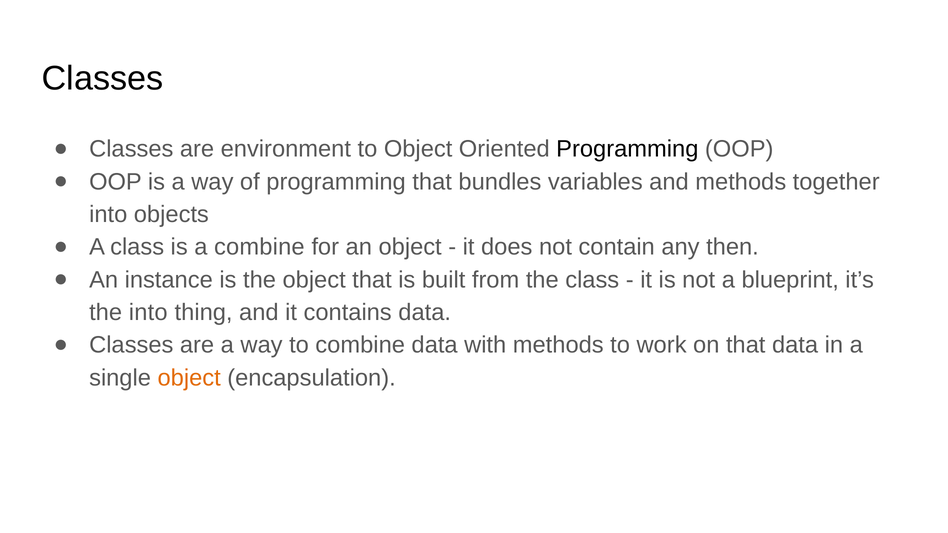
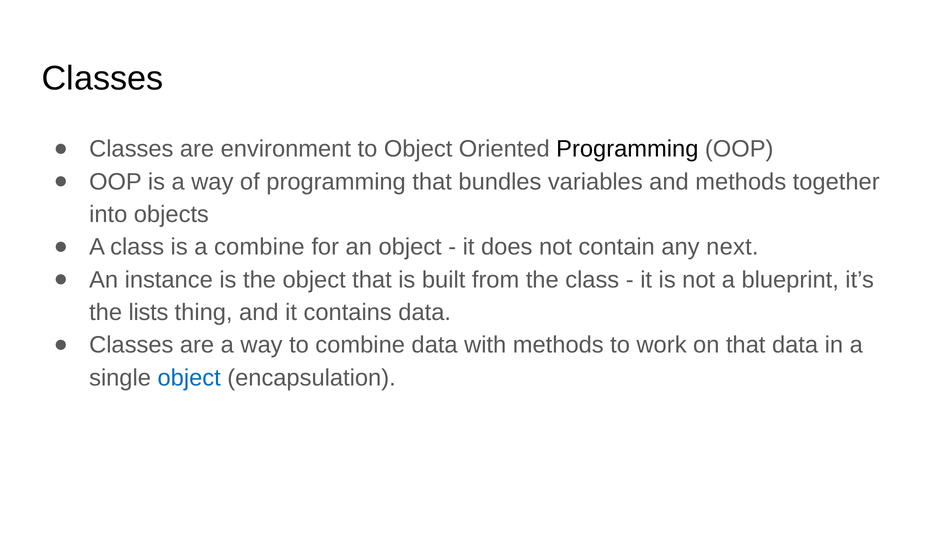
then: then -> next (732, 247)
the into: into -> lists (148, 313)
object colour: orange -> blue (189, 378)
